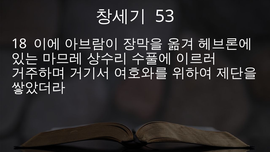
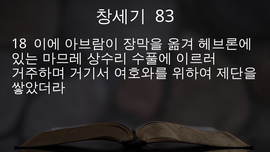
53: 53 -> 83 (165, 16)
